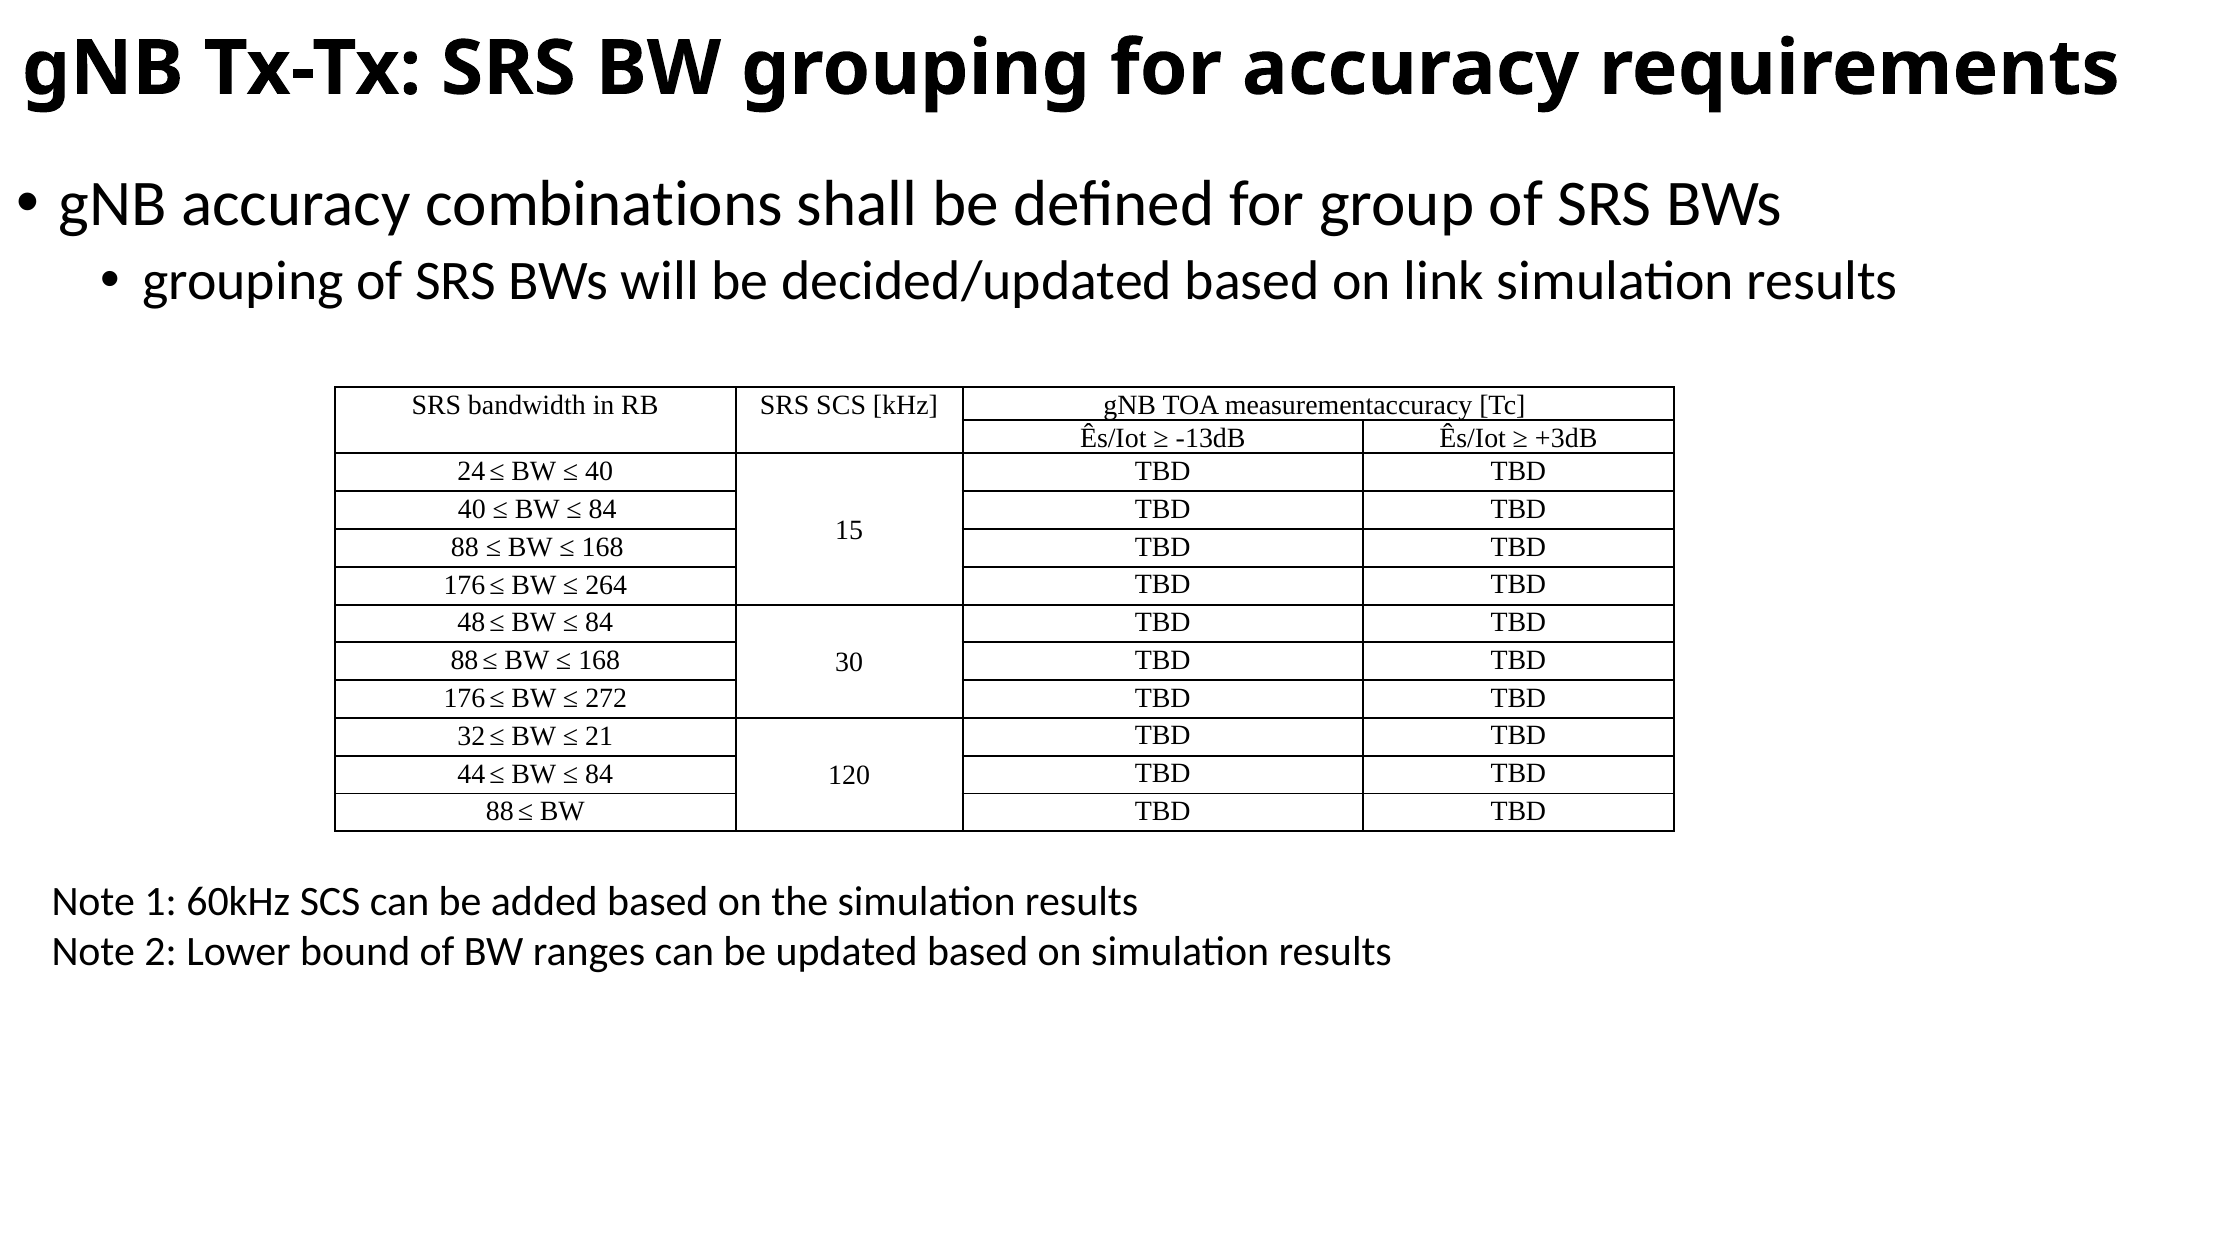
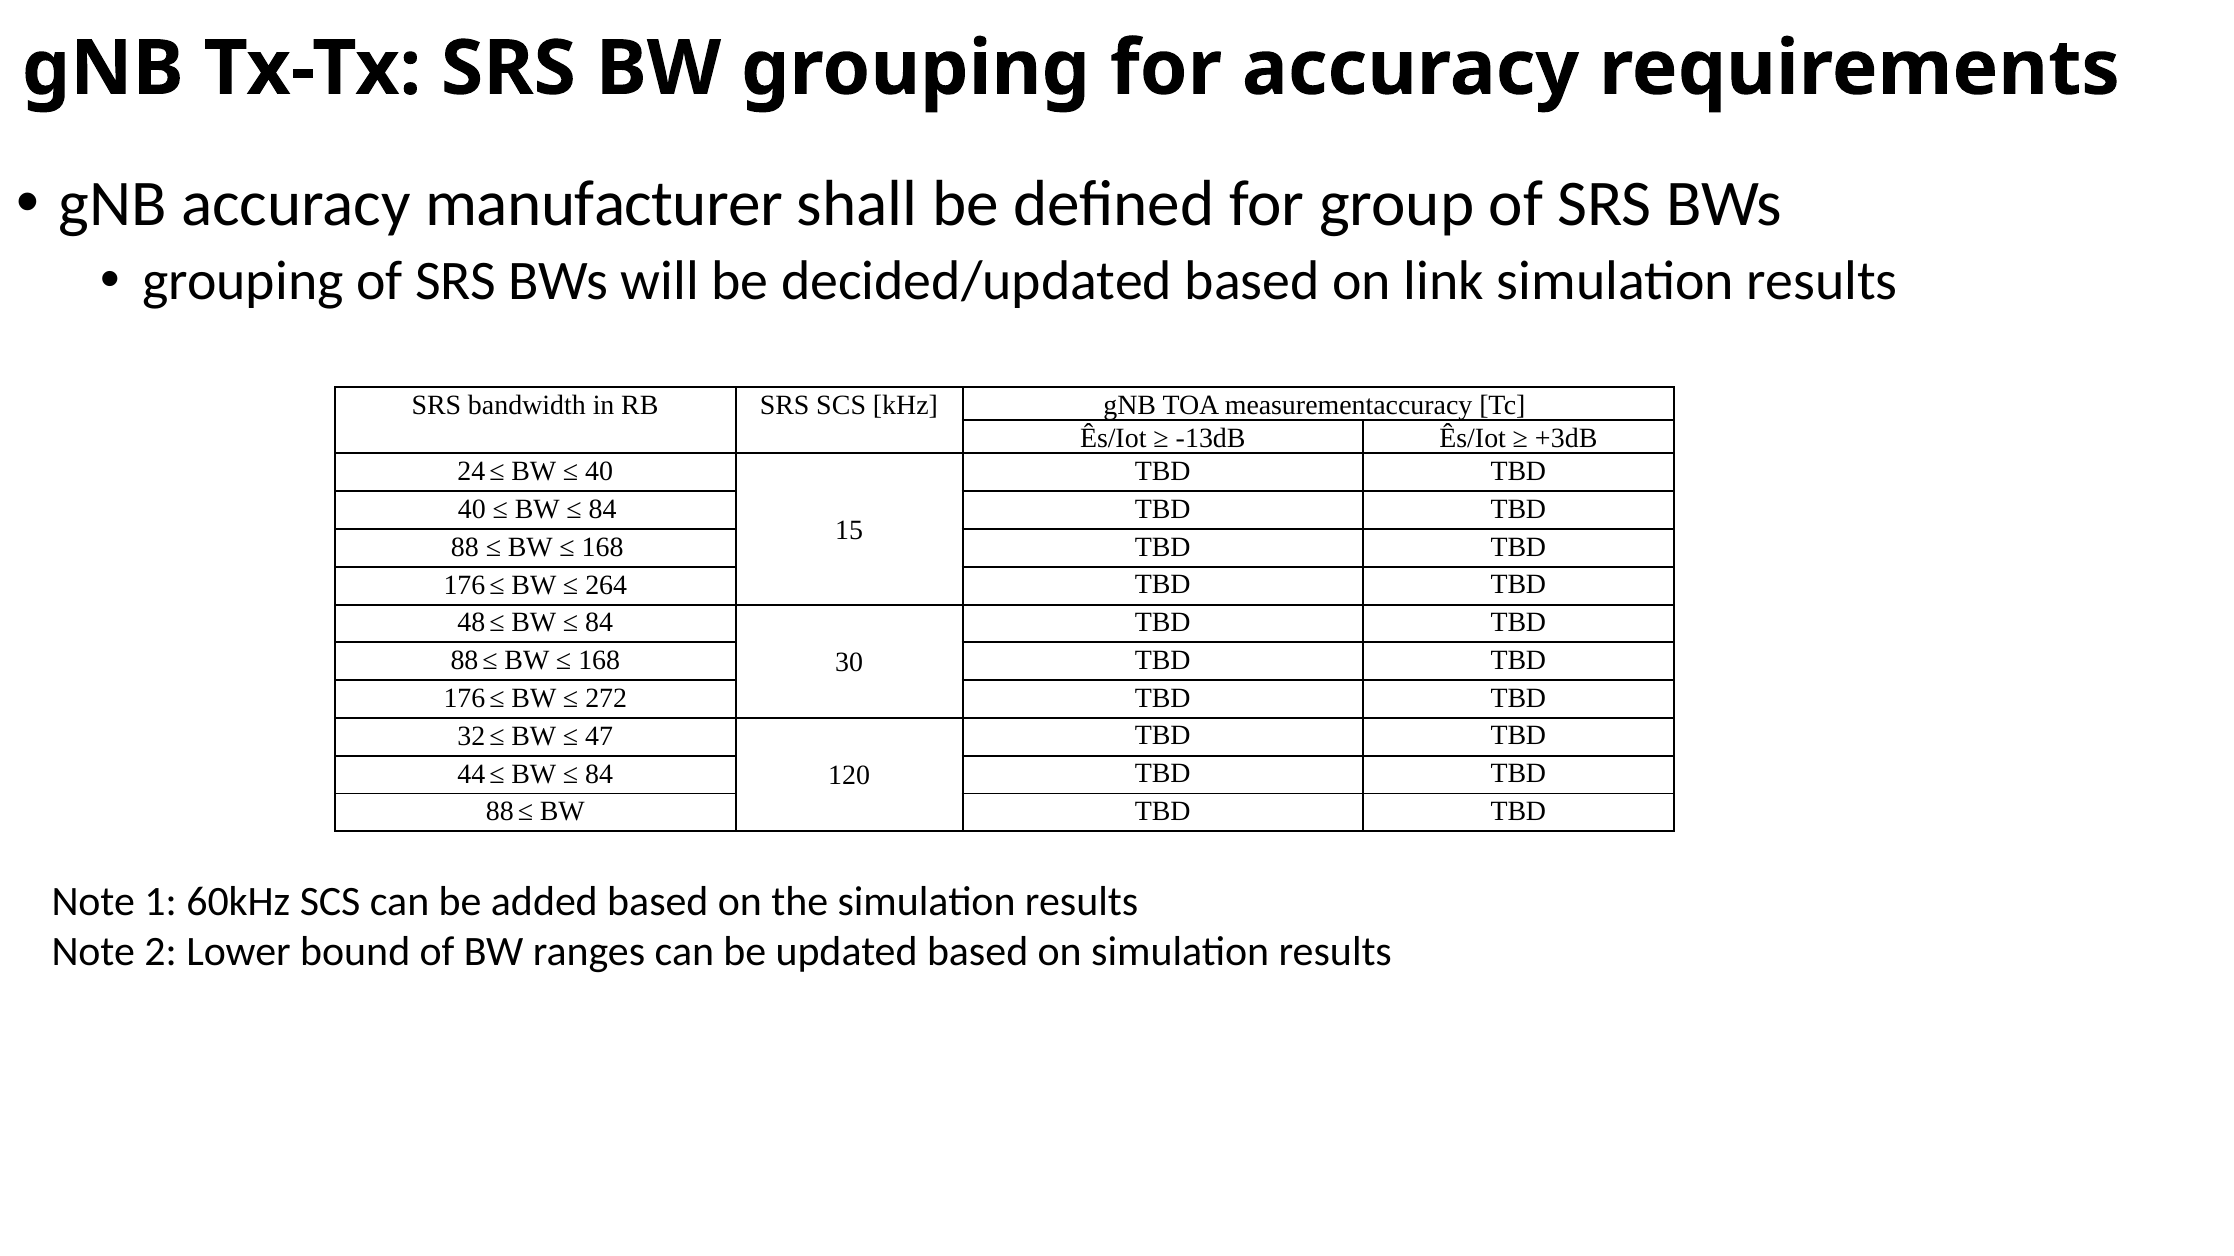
combinations: combinations -> manufacturer (604, 204)
21: 21 -> 47 (599, 736)
